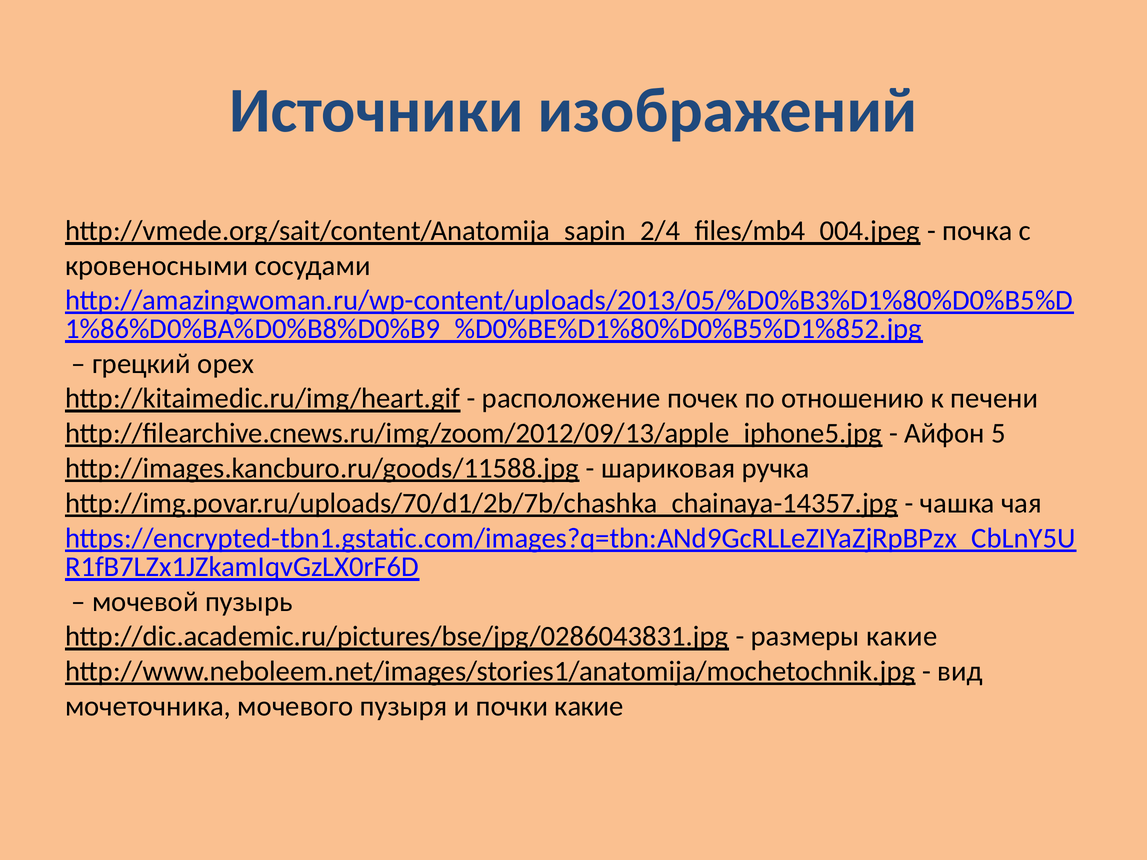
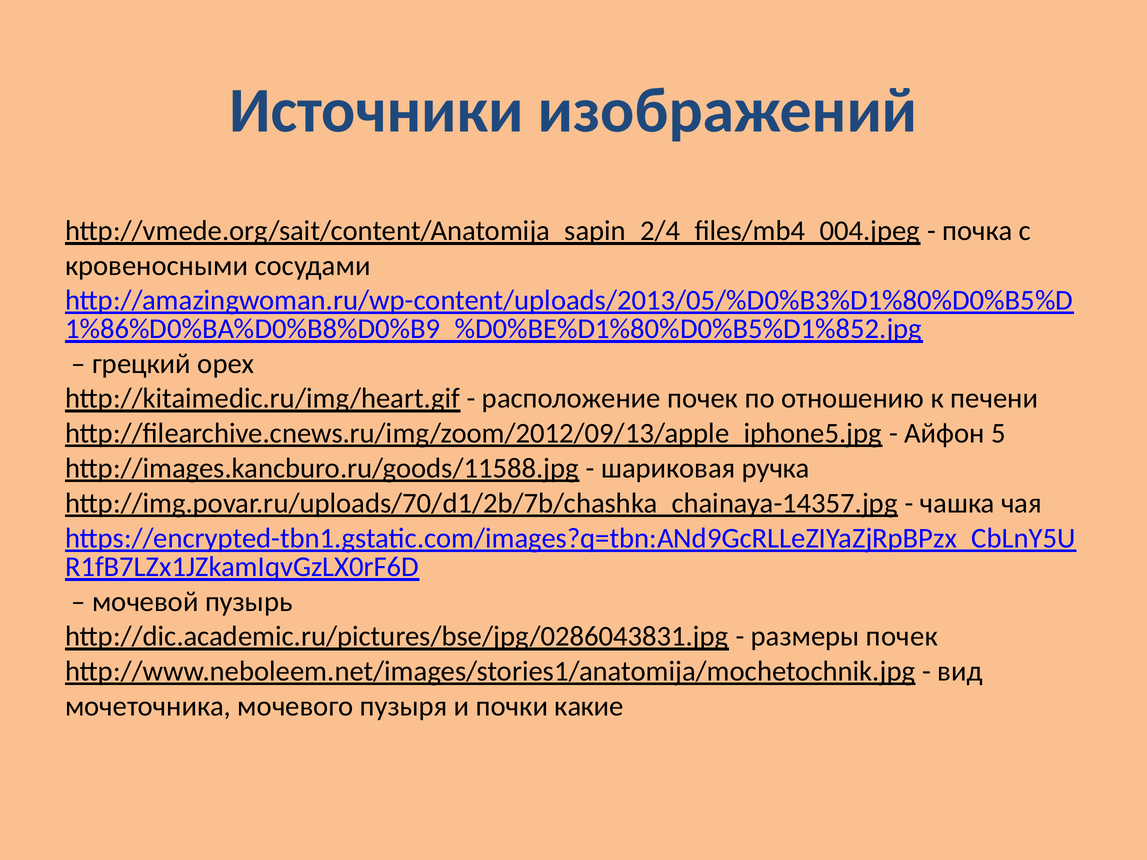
размеры какие: какие -> почек (902, 637)
